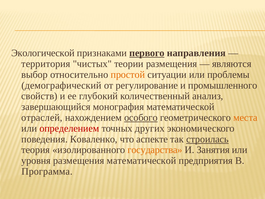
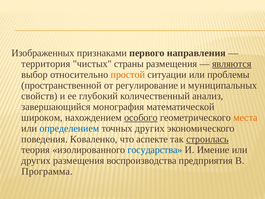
Экологической: Экологической -> Изображенных (43, 53)
первого underline: present -> none (147, 53)
теории: теории -> страны (129, 64)
являются underline: none -> present (232, 64)
демографический: демографический -> пространственной (61, 85)
промышленного: промышленного -> муниципальных (223, 85)
отраслей: отраслей -> широком (42, 117)
определением colour: red -> blue (69, 128)
государства colour: orange -> blue (155, 150)
Занятия: Занятия -> Имение (213, 150)
уровня: уровня -> других (36, 160)
размещения математической: математической -> воспроизводства (142, 160)
